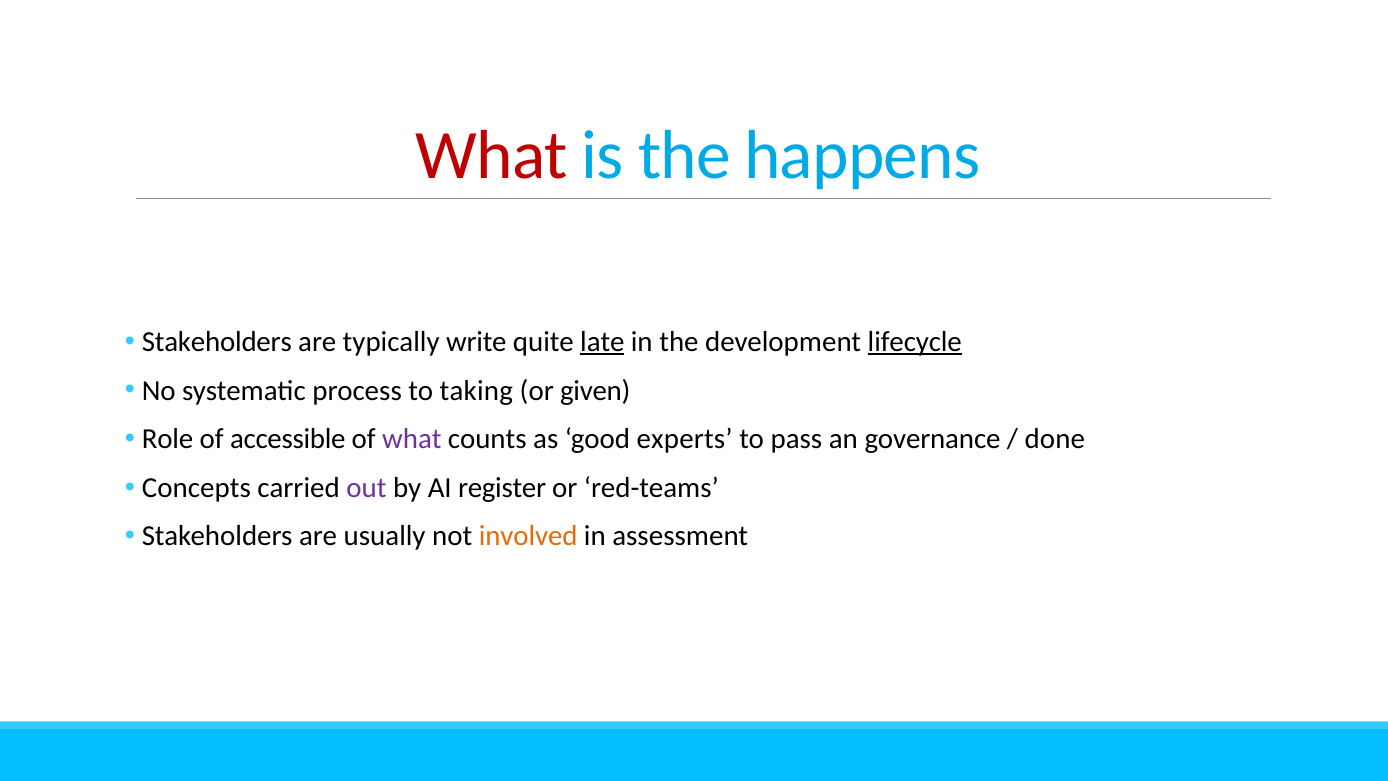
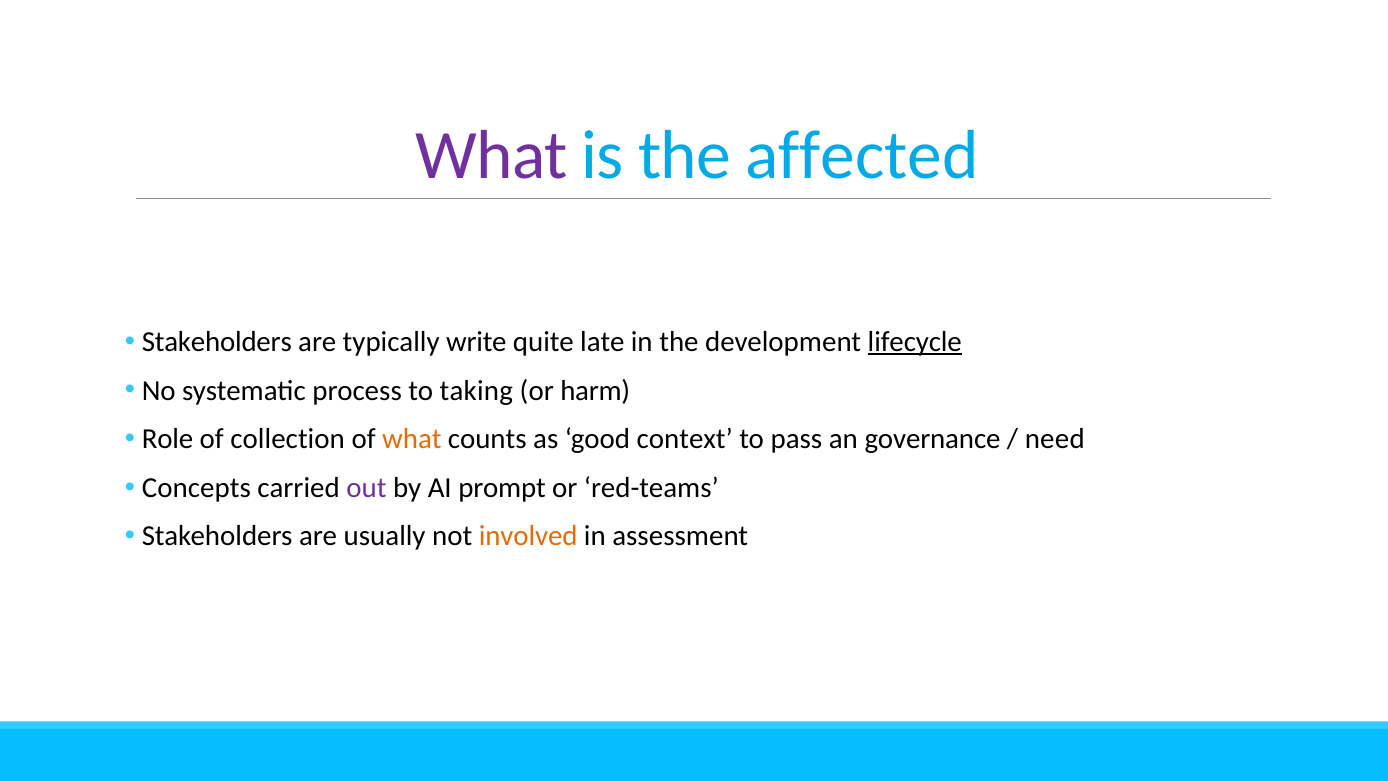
What colour: red -> purple (492, 156)
happens: happens -> affected (862, 156)
late underline: present -> none (602, 342)
given: given -> harm (595, 390)
accessible: accessible -> collection (288, 439)
what colour: purple -> orange (412, 439)
experts: experts -> context (685, 439)
done: done -> need (1055, 439)
register: register -> prompt (502, 488)
